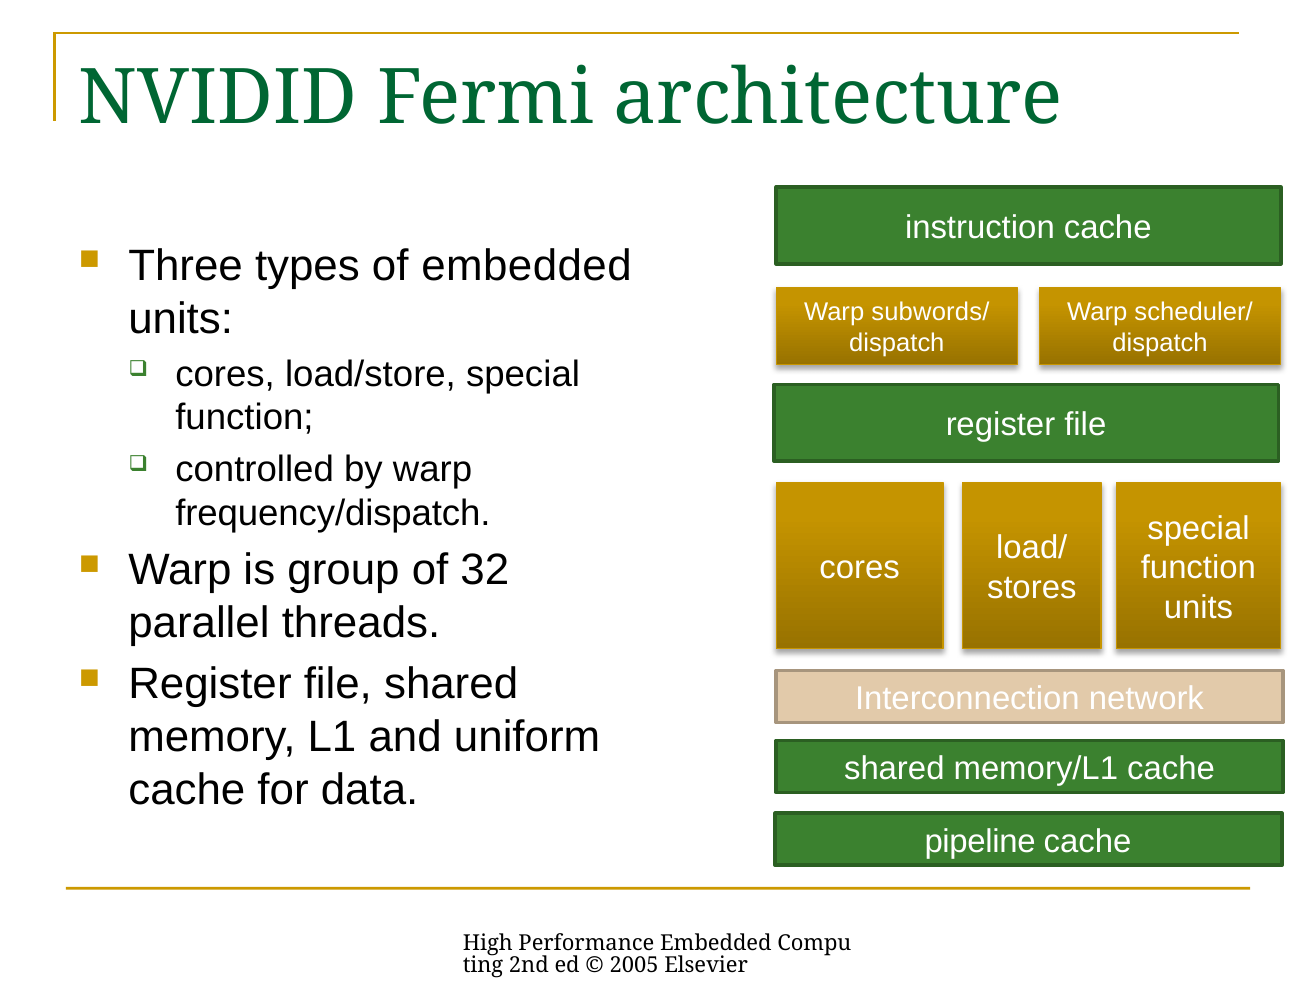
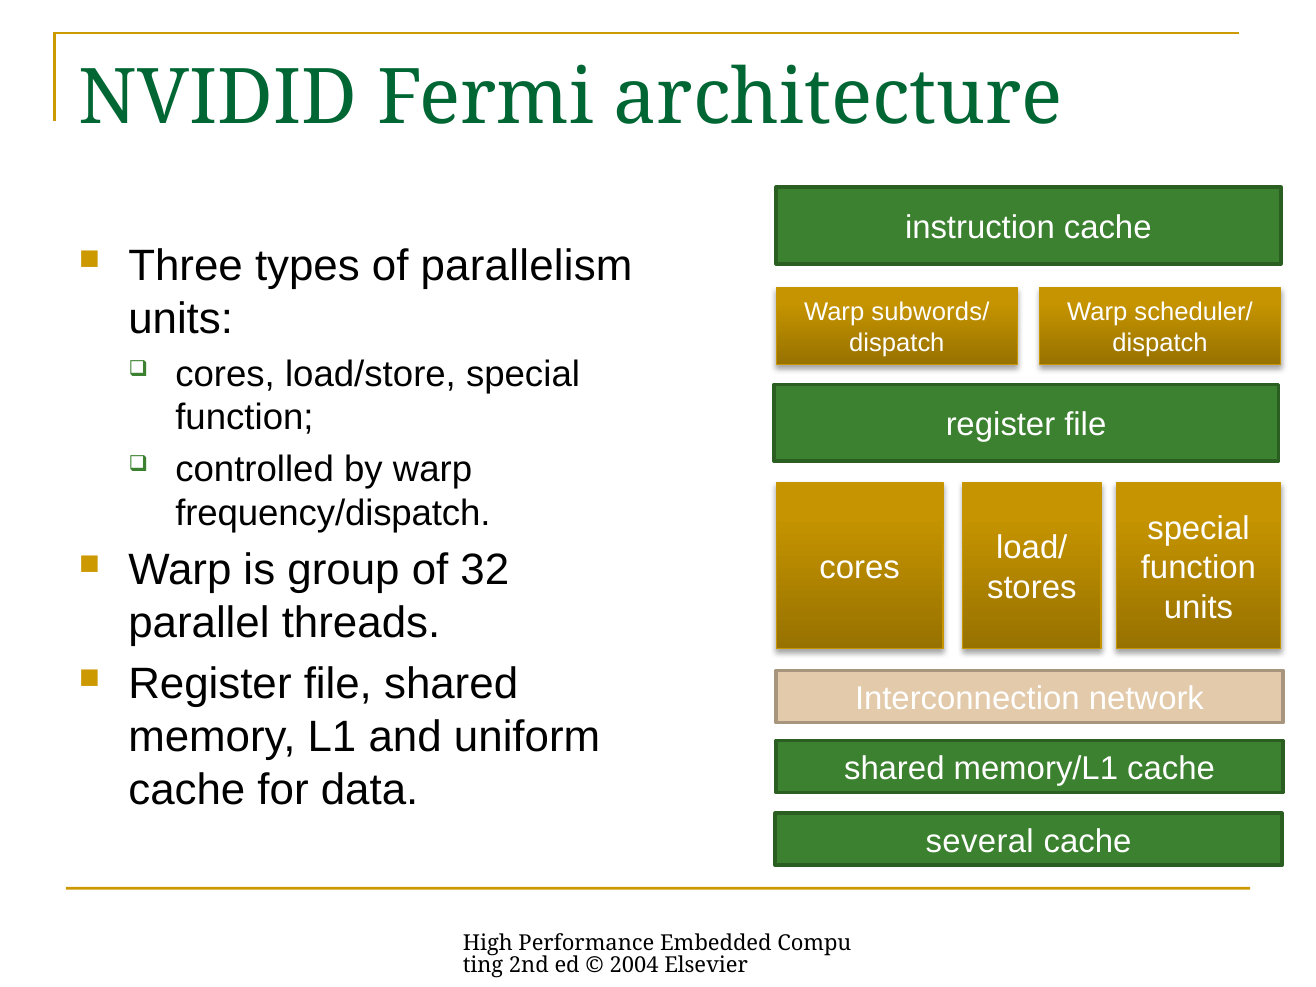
of embedded: embedded -> parallelism (527, 266)
pipeline: pipeline -> several (980, 842)
2005: 2005 -> 2004 (634, 965)
